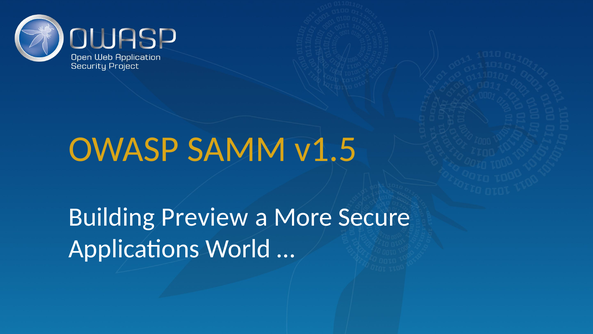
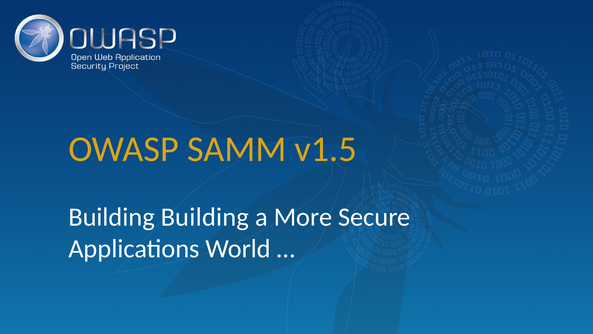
Building Preview: Preview -> Building (205, 217)
